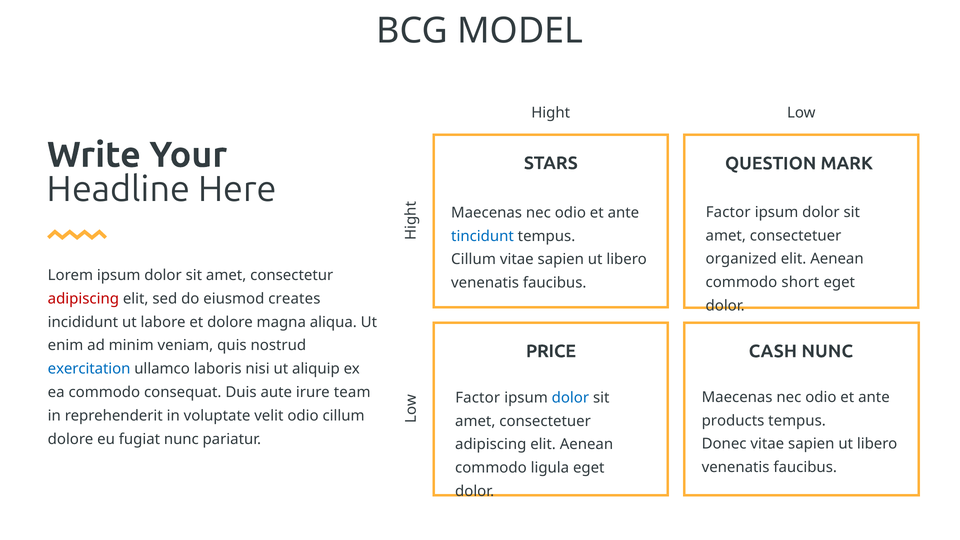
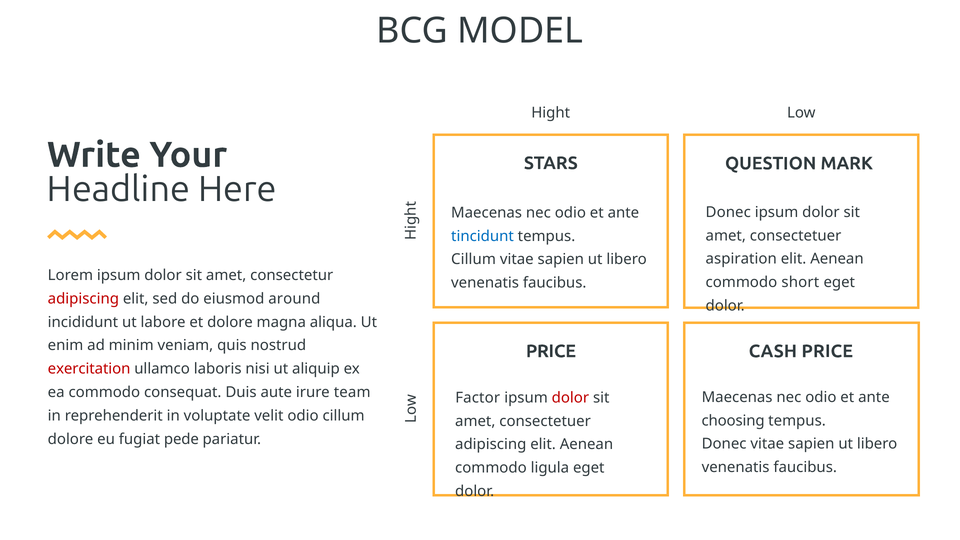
Factor: Factor -> Donec (728, 212)
organized: organized -> aspiration (741, 259)
creates: creates -> around (294, 299)
CASH NUNC: NUNC -> PRICE (827, 351)
exercitation colour: blue -> red (89, 369)
dolor colour: blue -> red (570, 398)
products: products -> choosing (733, 421)
fugiat nunc: nunc -> pede (181, 439)
